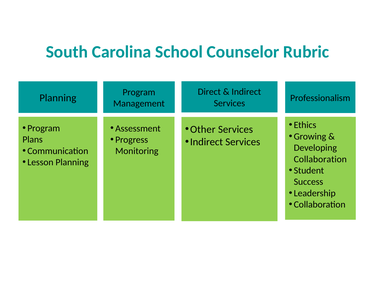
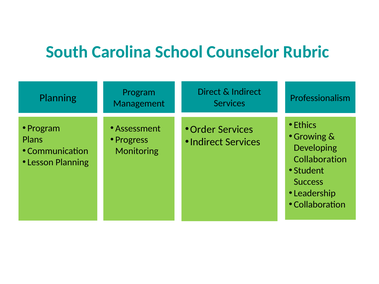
Other: Other -> Order (203, 129)
